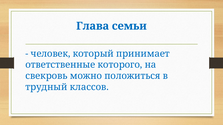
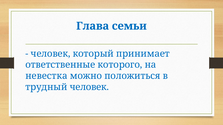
свекровь: свекровь -> невестка (46, 76)
трудный классов: классов -> человек (89, 87)
